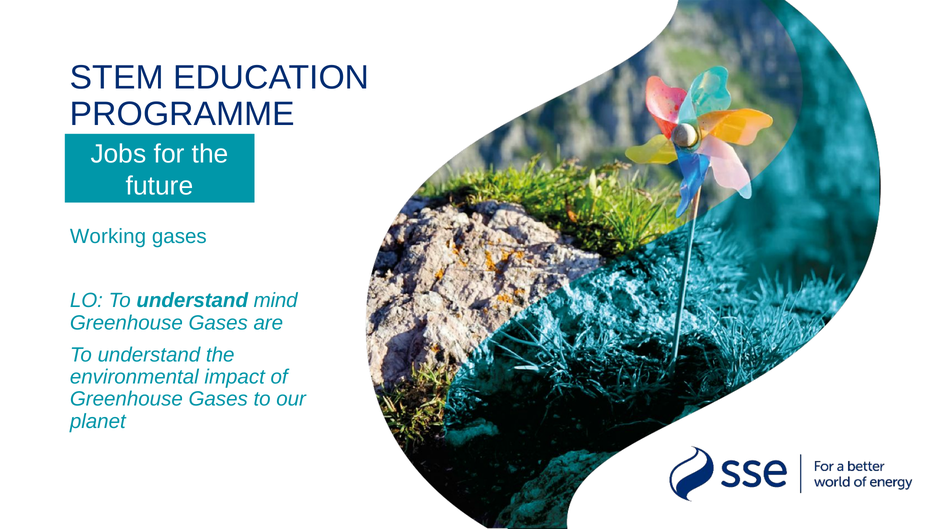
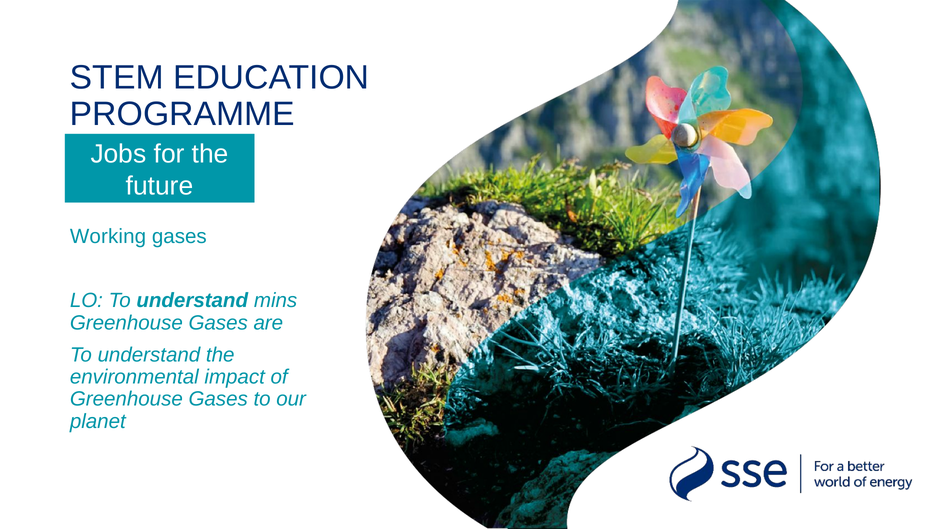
mind: mind -> mins (276, 300)
